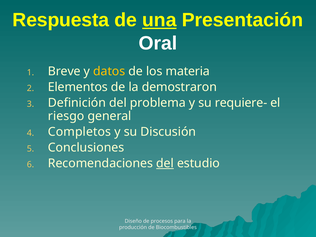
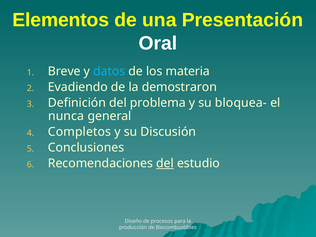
Respuesta: Respuesta -> Elementos (61, 20)
una underline: present -> none (159, 20)
datos colour: yellow -> light blue (109, 71)
Elementos: Elementos -> Evadiendo (78, 87)
requiere-: requiere- -> bloquea- (241, 103)
riesgo: riesgo -> nunca (66, 116)
